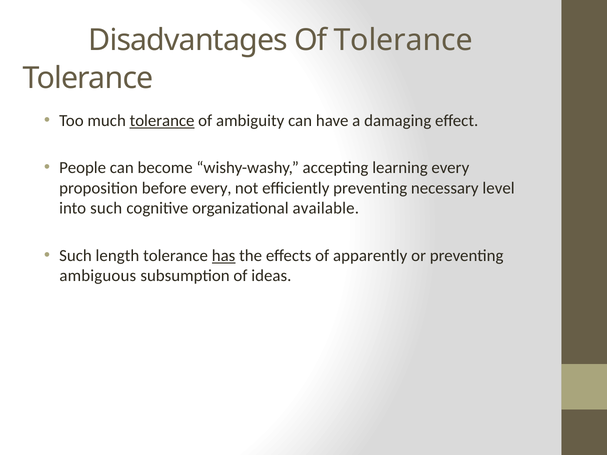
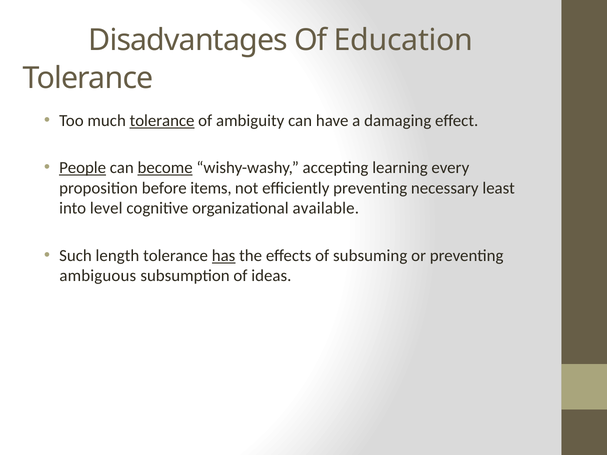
Of Tolerance: Tolerance -> Education (403, 40)
People underline: none -> present (83, 168)
become underline: none -> present (165, 168)
before every: every -> items (211, 188)
level: level -> least (499, 188)
into such: such -> level (106, 208)
apparently: apparently -> subsuming (370, 256)
